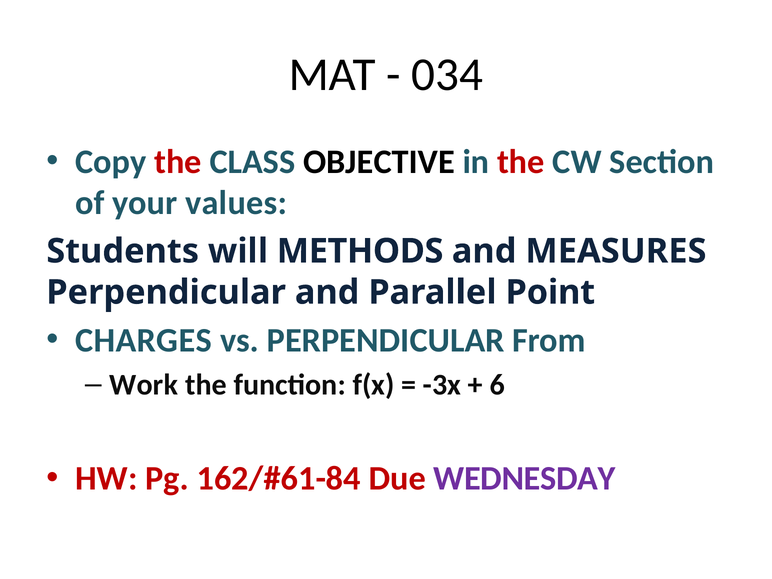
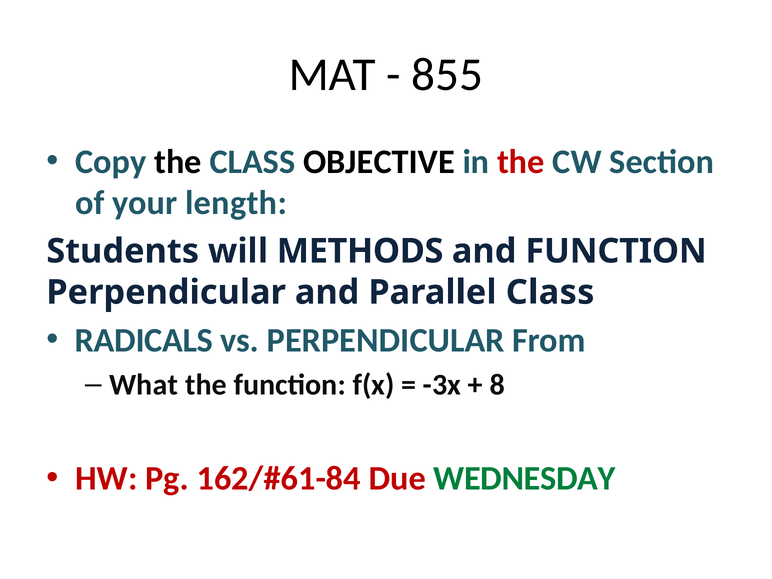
034: 034 -> 855 (447, 75)
the colour: red -> black (178, 162)
values: values -> length (236, 203)
and MEASURES: MEASURES -> FUNCTION (616, 251)
Parallel Point: Point -> Class (550, 292)
CHARGES: CHARGES -> RADICALS (144, 340)
Work: Work -> What (144, 385)
6: 6 -> 8 (497, 385)
WEDNESDAY colour: purple -> green (524, 479)
